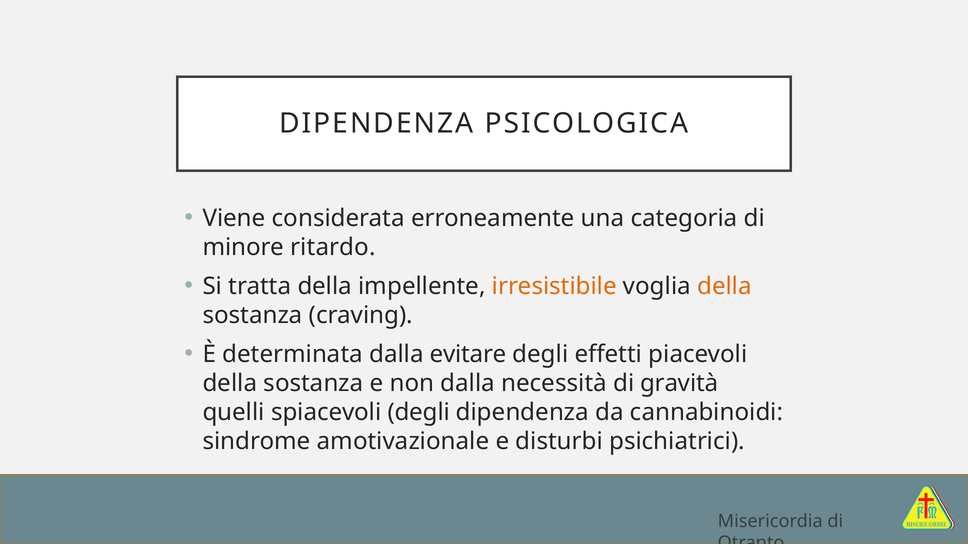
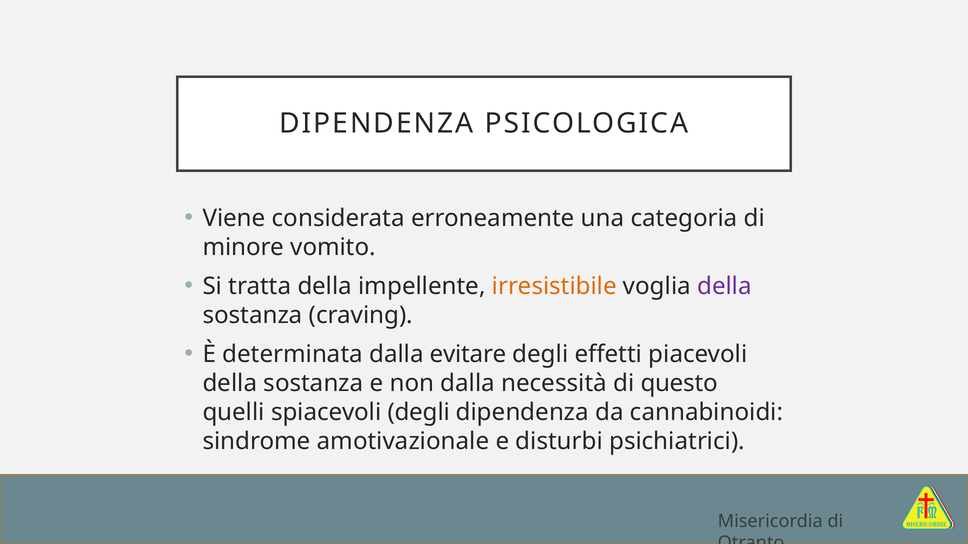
ritardo: ritardo -> vomito (333, 247)
della colour: orange -> purple (724, 286)
gravità: gravità -> questo (679, 384)
